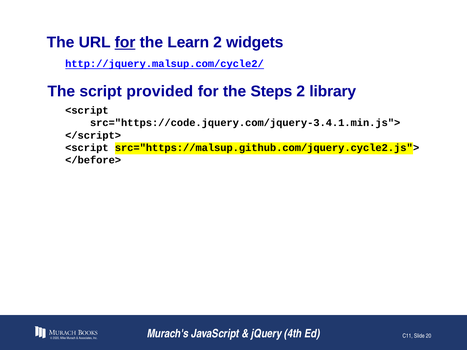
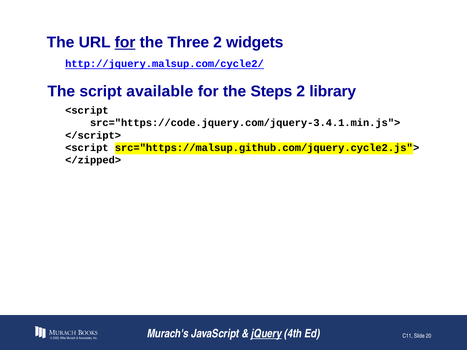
Learn: Learn -> Three (188, 42)
provided: provided -> available (160, 91)
</before>: </before> -> </zipped> (93, 160)
jQuery underline: none -> present (266, 334)
